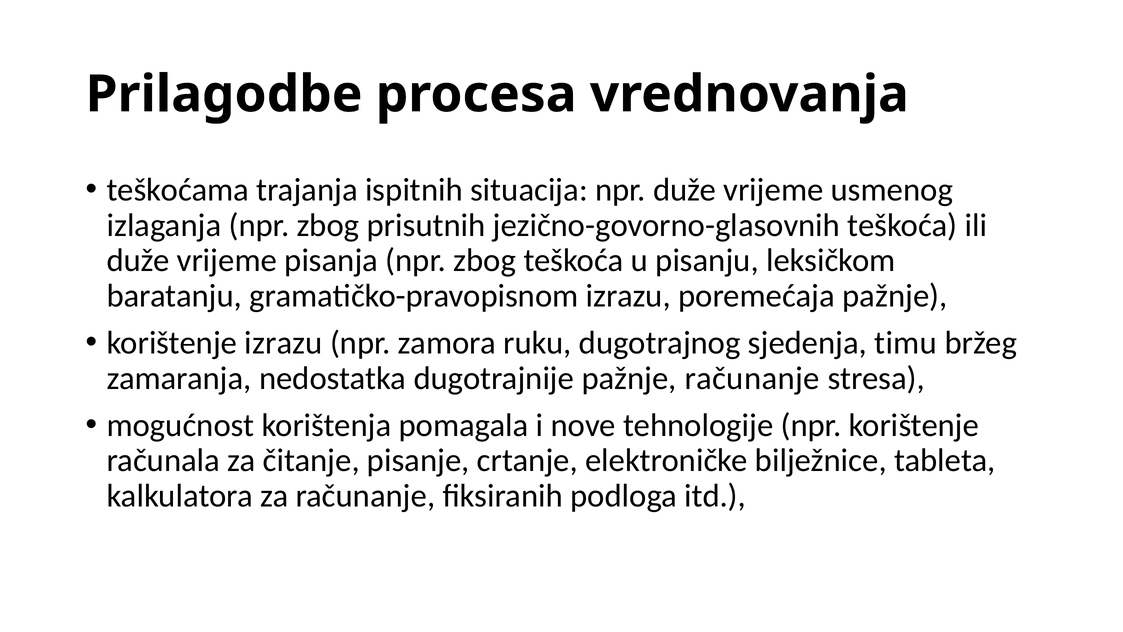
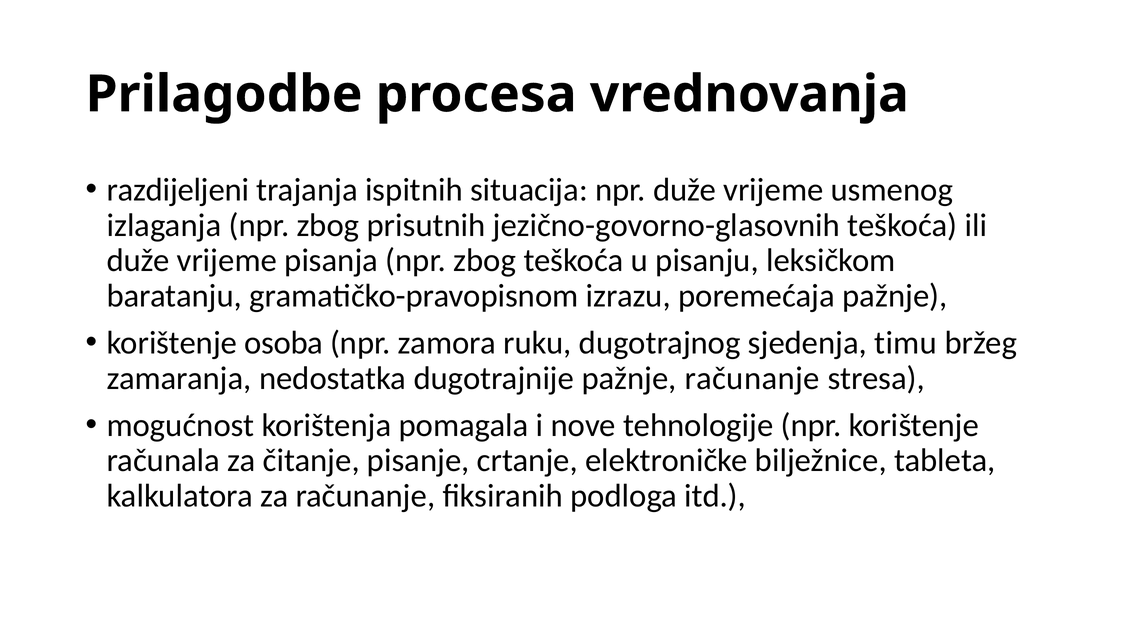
teškoćama: teškoćama -> razdijeljeni (178, 190)
korištenje izrazu: izrazu -> osoba (284, 343)
